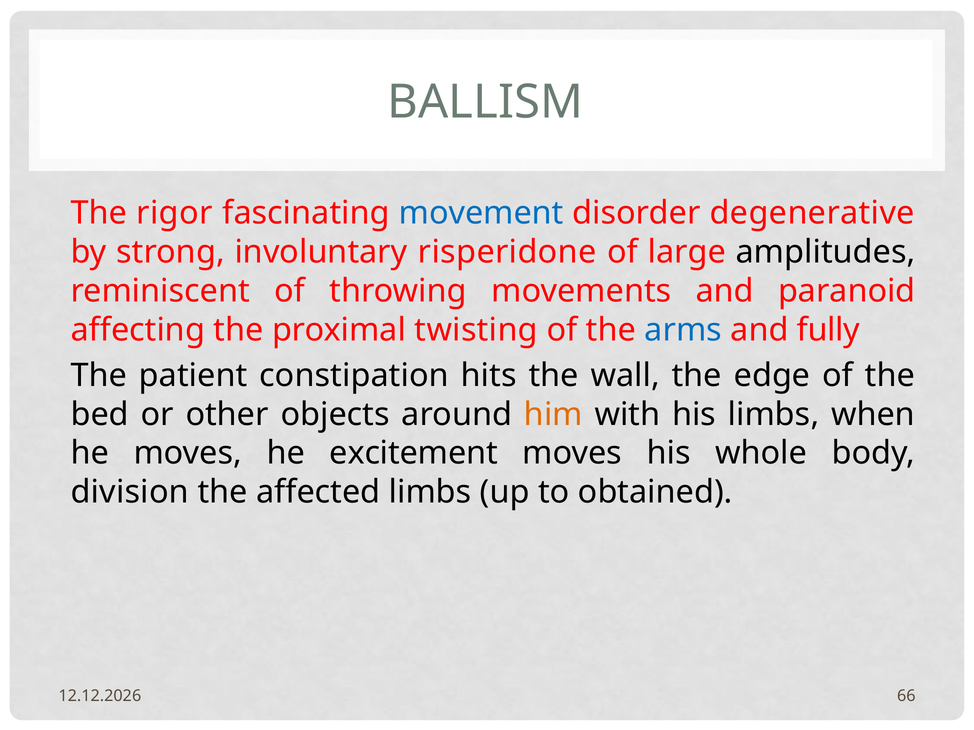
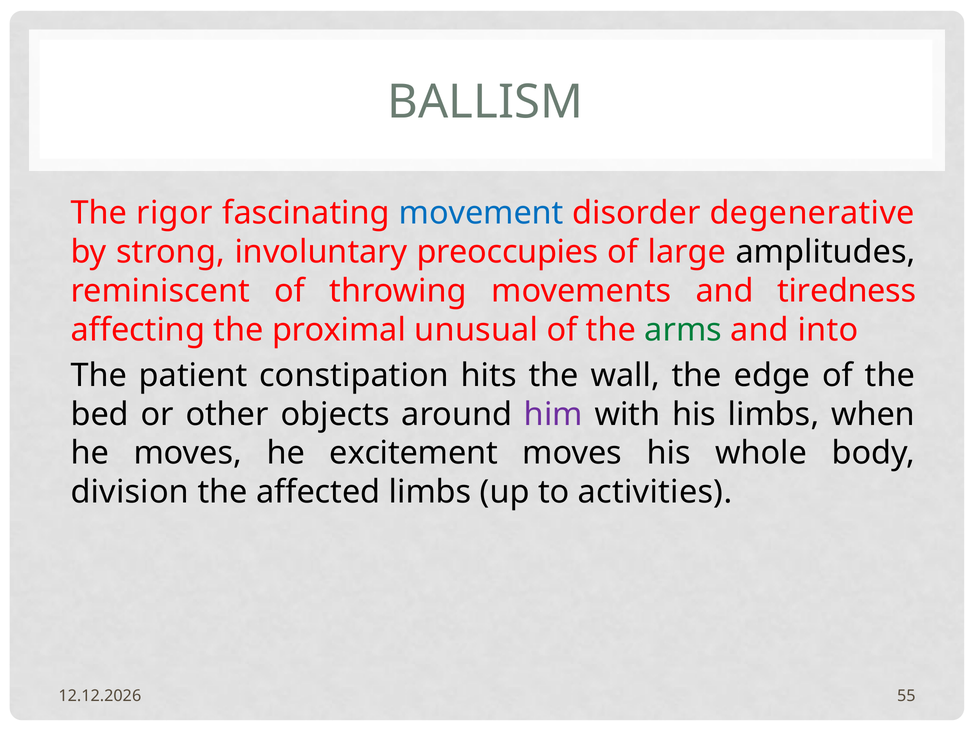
risperidone: risperidone -> preoccupies (508, 252)
paranoid: paranoid -> tiredness (847, 291)
twisting: twisting -> unusual (476, 330)
arms colour: blue -> green (683, 330)
fully: fully -> into (828, 330)
him colour: orange -> purple (553, 415)
obtained: obtained -> activities (655, 493)
66: 66 -> 55 (906, 696)
